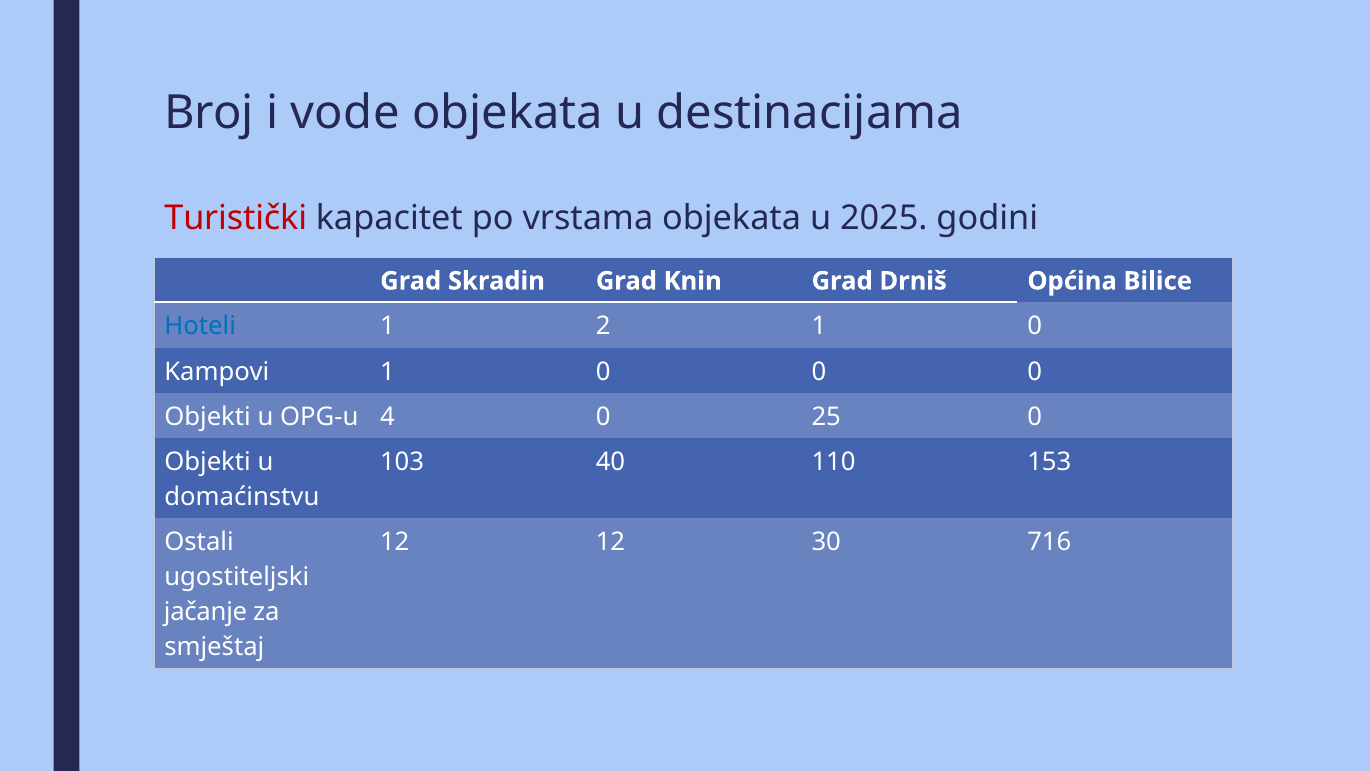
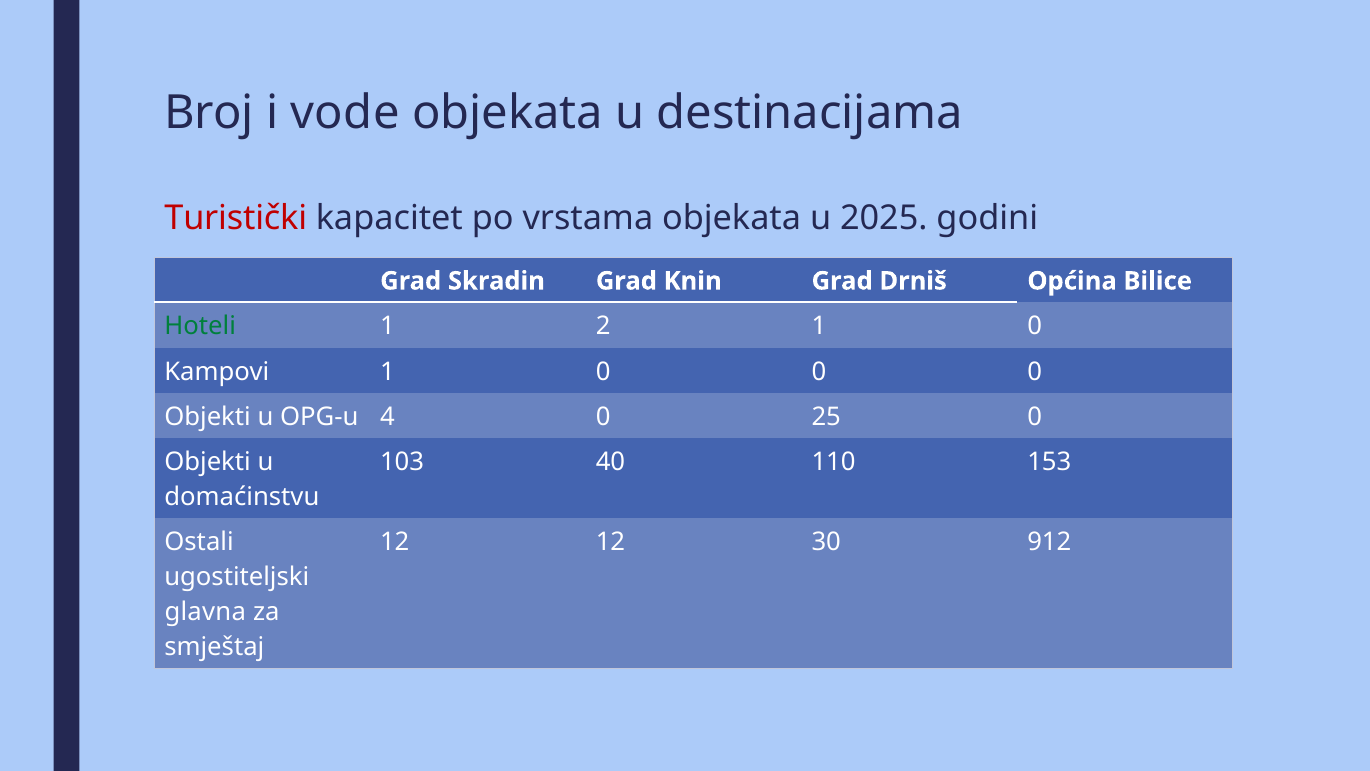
Hoteli colour: blue -> green (200, 326)
716: 716 -> 912 (1049, 542)
jačanje: jačanje -> glavna (205, 612)
